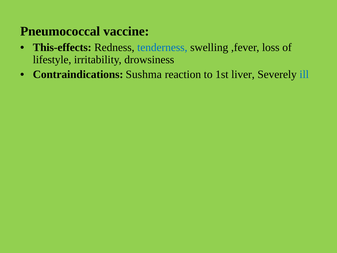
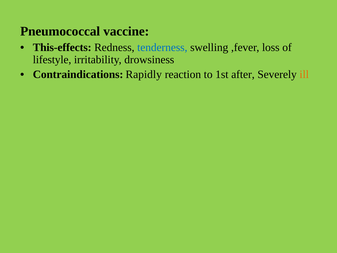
Sushma: Sushma -> Rapidly (144, 74)
liver: liver -> after (243, 74)
ill colour: blue -> orange (304, 74)
